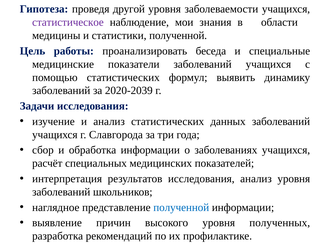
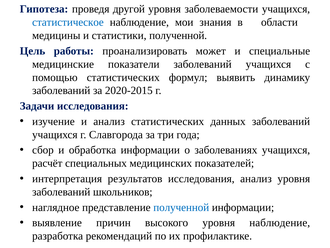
статистическое colour: purple -> blue (68, 22)
беседа: беседа -> может (211, 51)
2020-2039: 2020-2039 -> 2020-2015 (129, 90)
уровня полученных: полученных -> наблюдение (280, 222)
